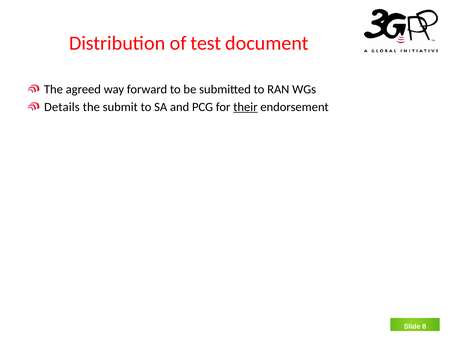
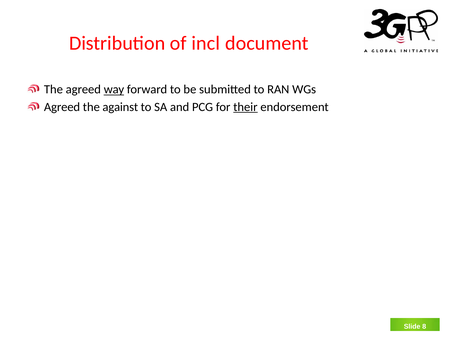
test: test -> incl (206, 43)
way underline: none -> present (114, 90)
Details: Details -> Agreed (62, 107)
submit: submit -> against (120, 107)
